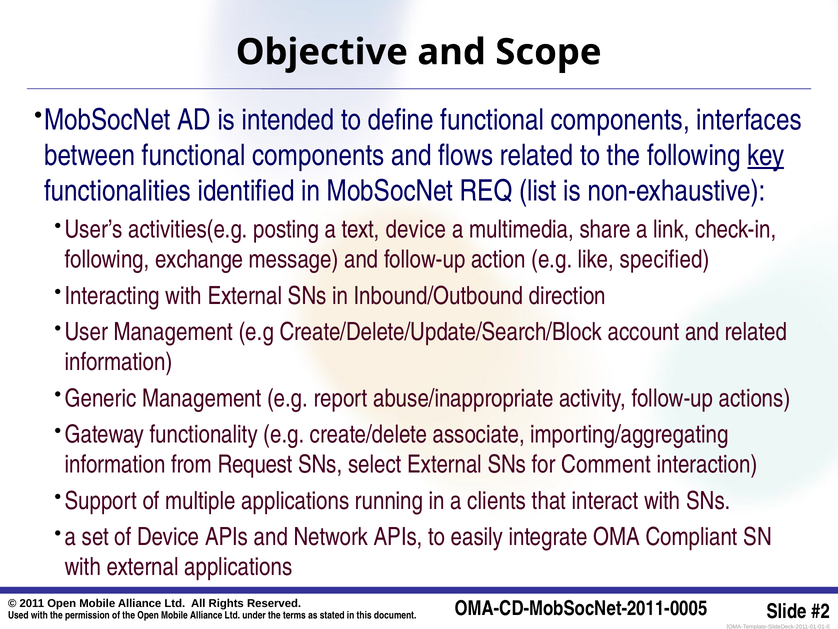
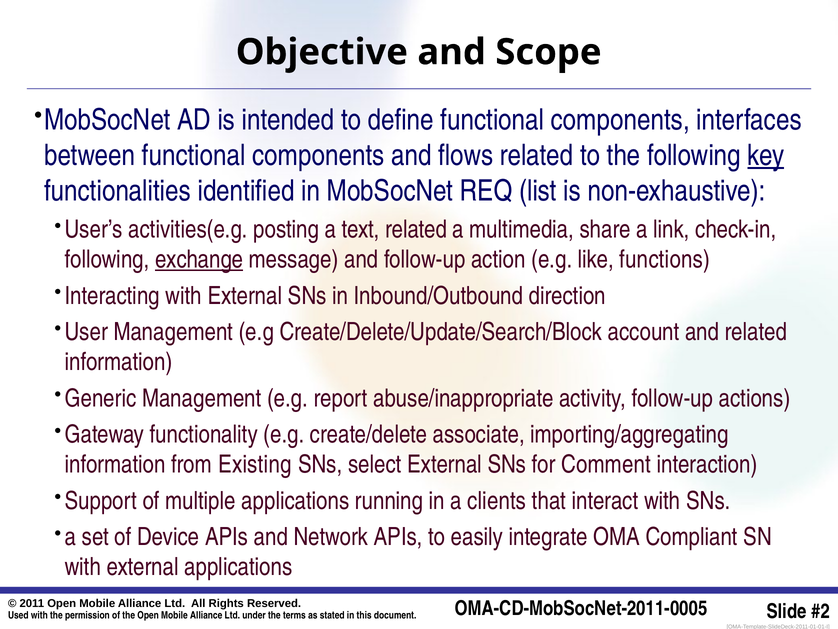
text device: device -> related (416, 229)
exchange underline: none -> present (199, 259)
specified: specified -> functions (665, 259)
Request: Request -> Existing (255, 464)
